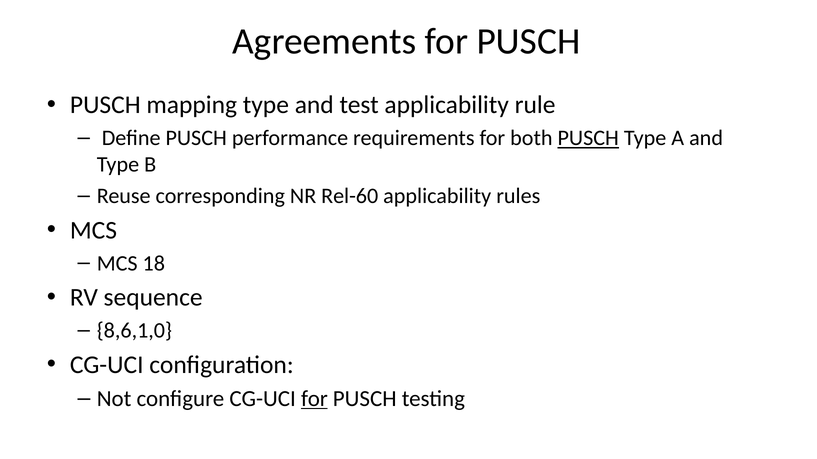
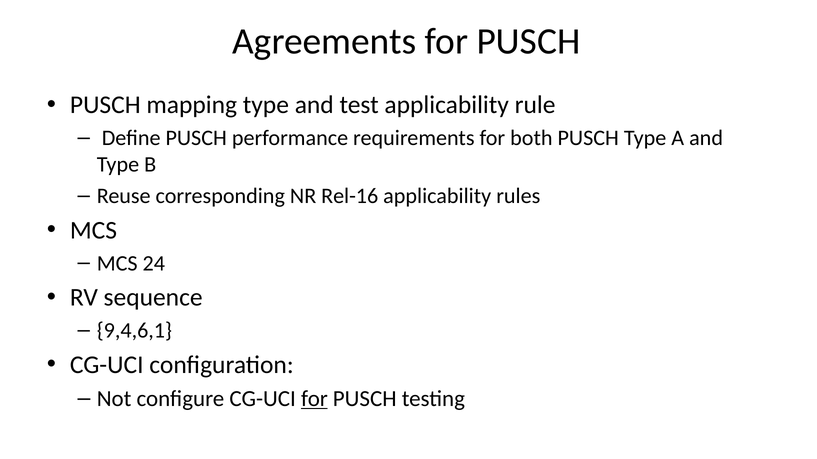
PUSCH underline: present -> none (588, 138)
Rel-60: Rel-60 -> Rel-16 (350, 196)
18: 18 -> 24 (154, 264)
8,6,1,0: 8,6,1,0 -> 9,4,6,1 (134, 331)
